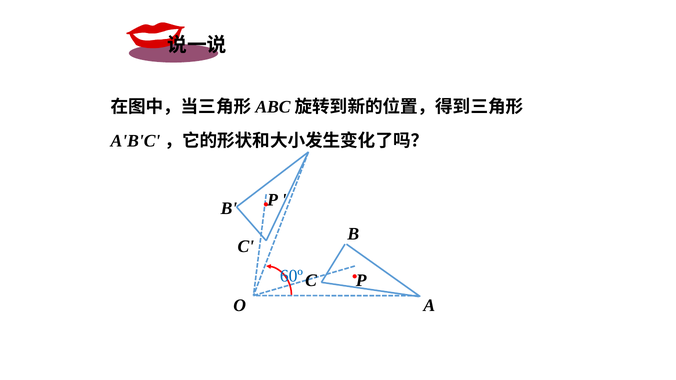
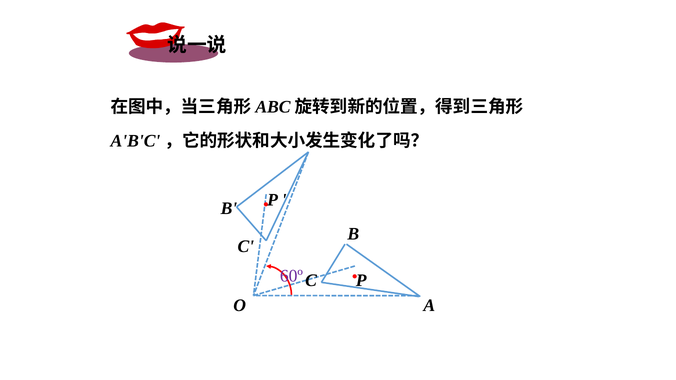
60º colour: blue -> purple (291, 276)
